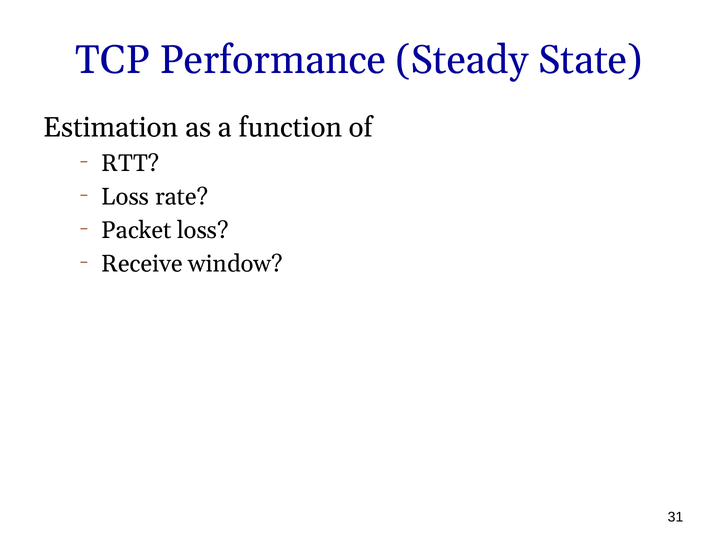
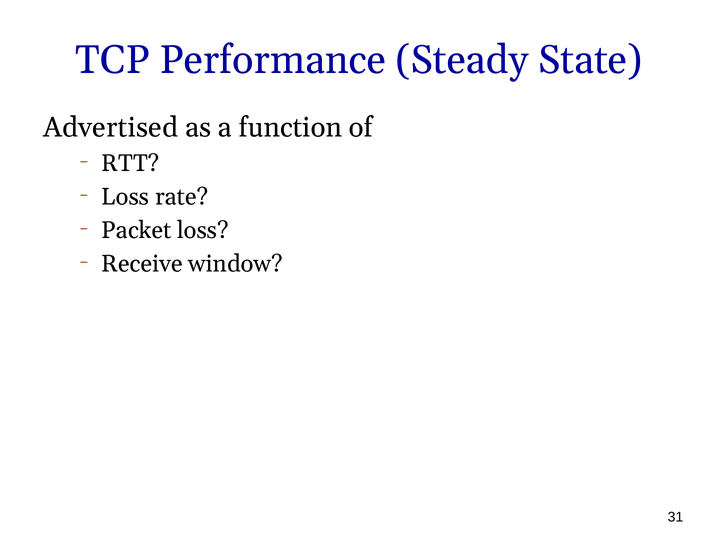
Estimation: Estimation -> Advertised (111, 128)
